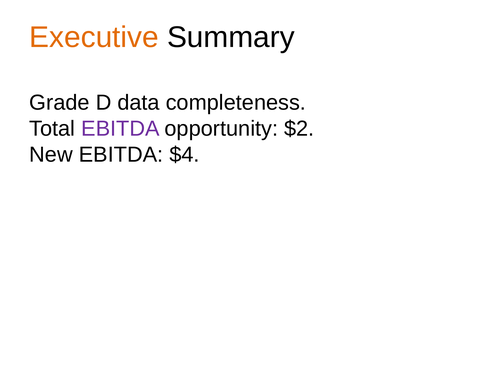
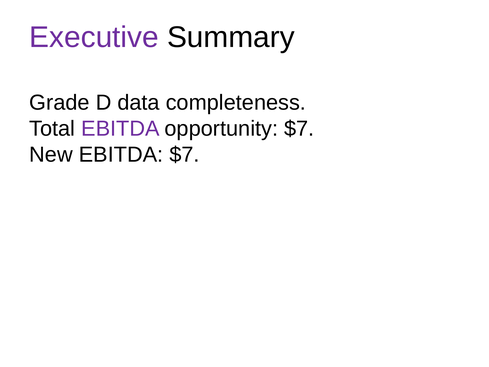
Executive colour: orange -> purple (94, 37)
opportunity $2: $2 -> $7 (299, 129)
EBITDA $4: $4 -> $7 (184, 155)
